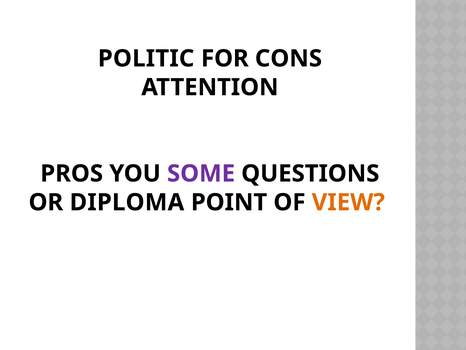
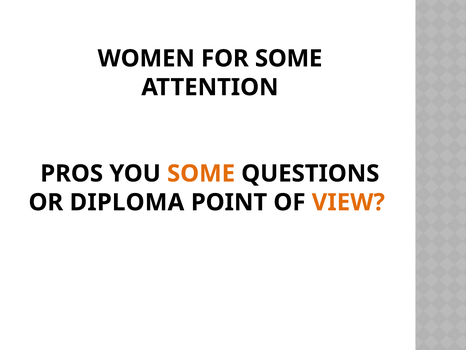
POLITIC: POLITIC -> WOMEN (146, 58)
FOR CONS: CONS -> SOME (289, 58)
SOME colour: purple -> orange (201, 173)
